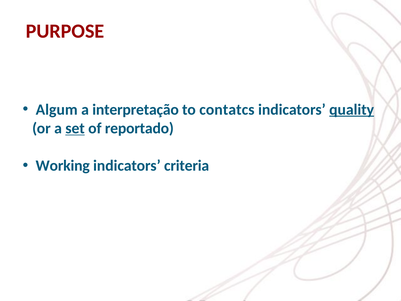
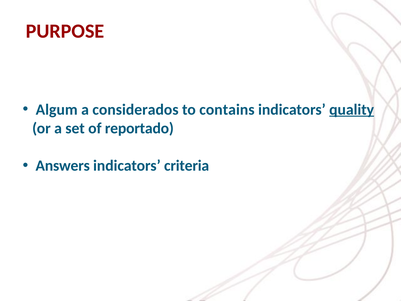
interpretação: interpretação -> considerados (135, 109)
contatcs: contatcs -> contains (227, 109)
set underline: present -> none (75, 128)
Working: Working -> Answers (63, 166)
